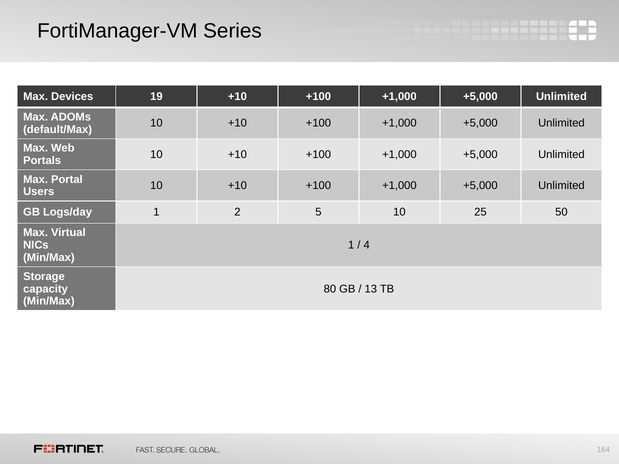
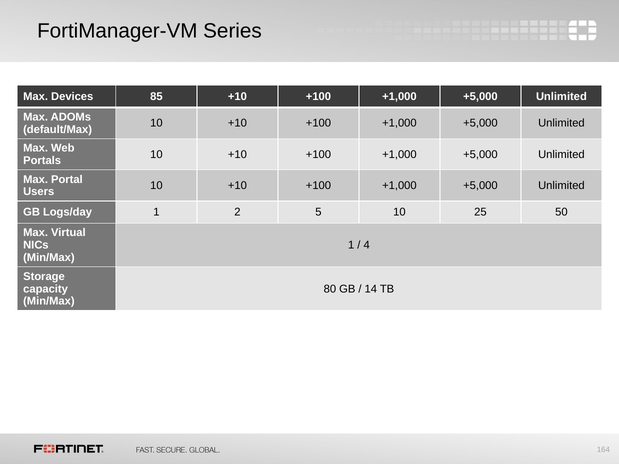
19: 19 -> 85 (156, 97)
13: 13 -> 14 (371, 289)
